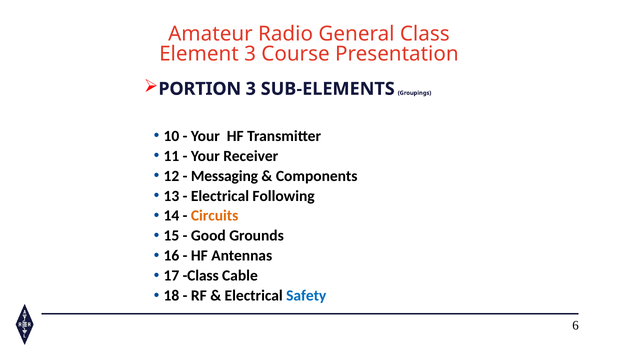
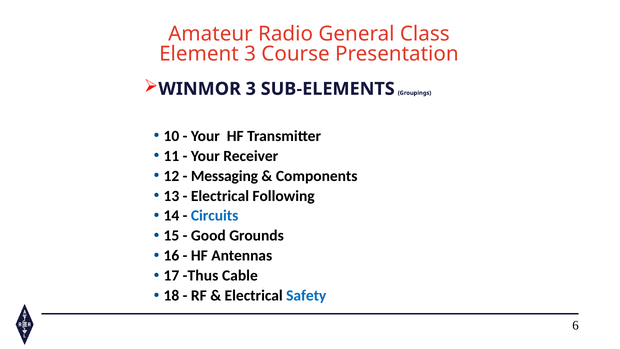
PORTION: PORTION -> WINMOR (200, 89)
Circuits colour: orange -> blue (215, 216)
17 Class: Class -> Thus (201, 276)
